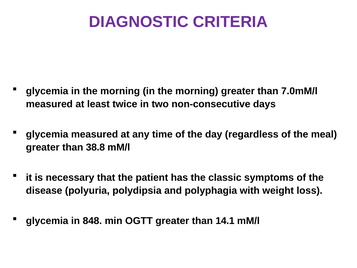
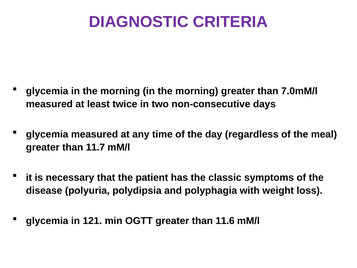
38.8: 38.8 -> 11.7 (95, 147)
848: 848 -> 121 (92, 221)
14.1: 14.1 -> 11.6 (225, 221)
